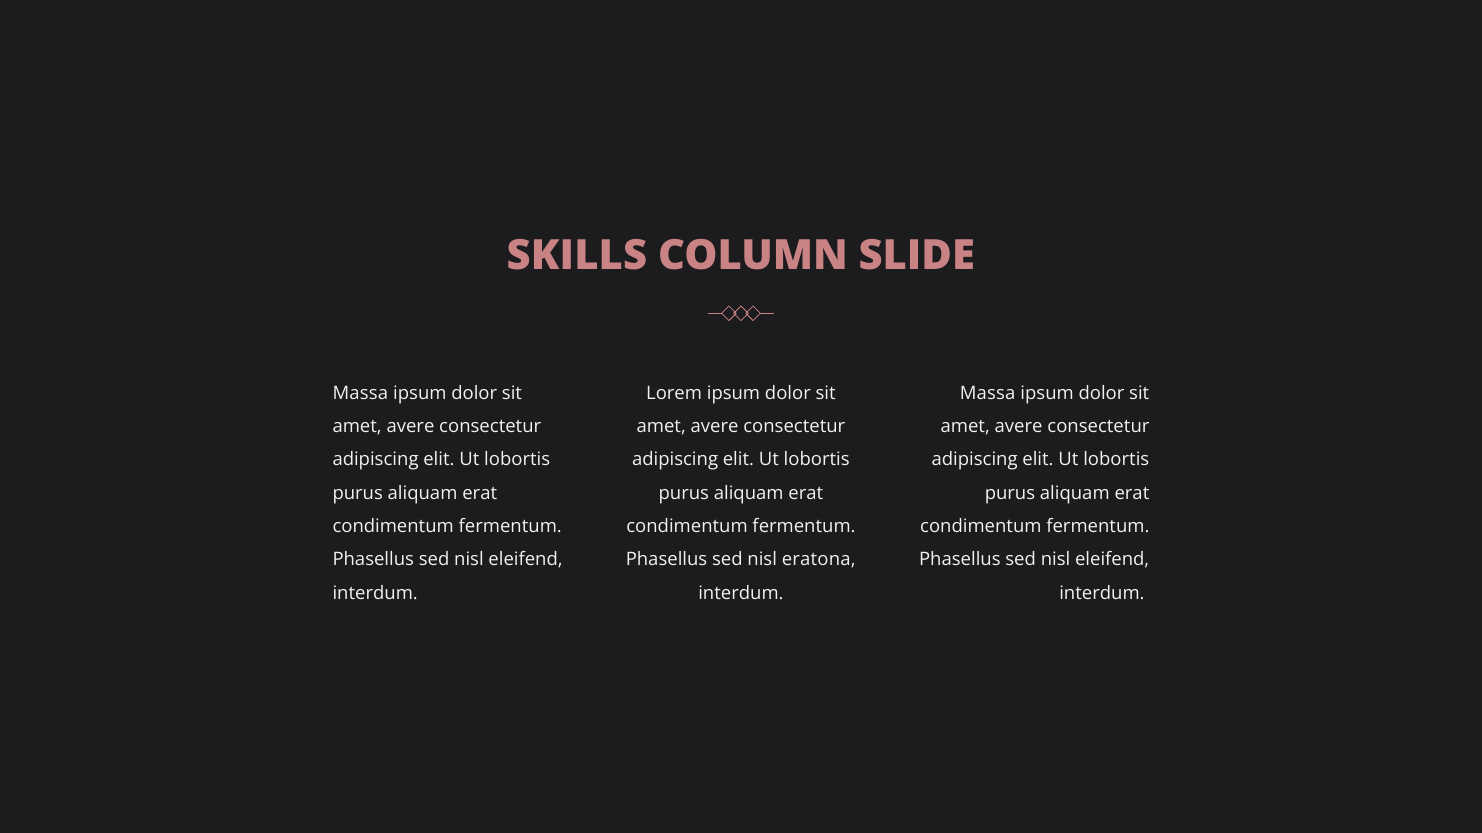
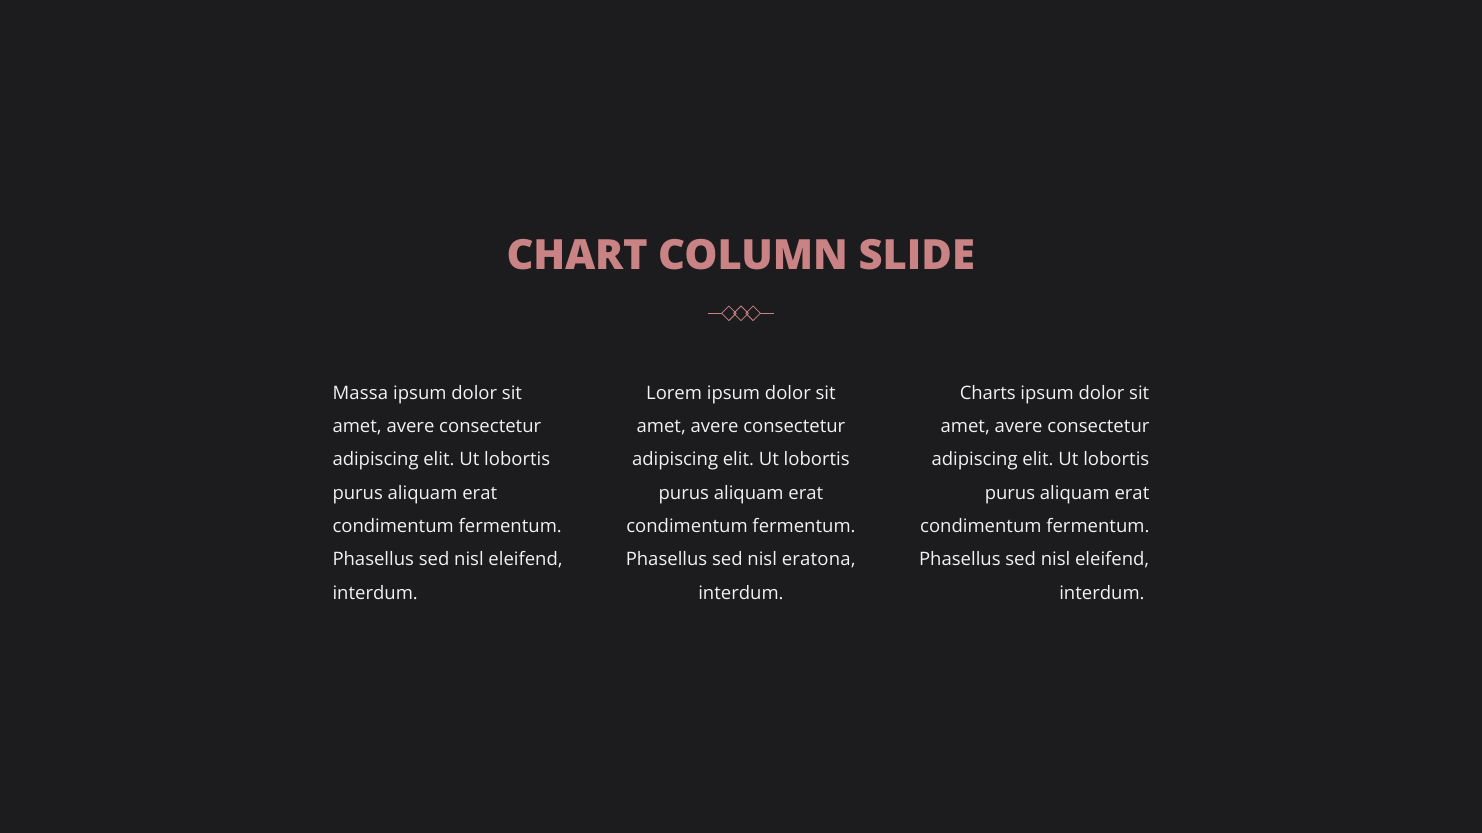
SKILLS: SKILLS -> CHART (577, 256)
Massa: Massa -> Charts (988, 393)
